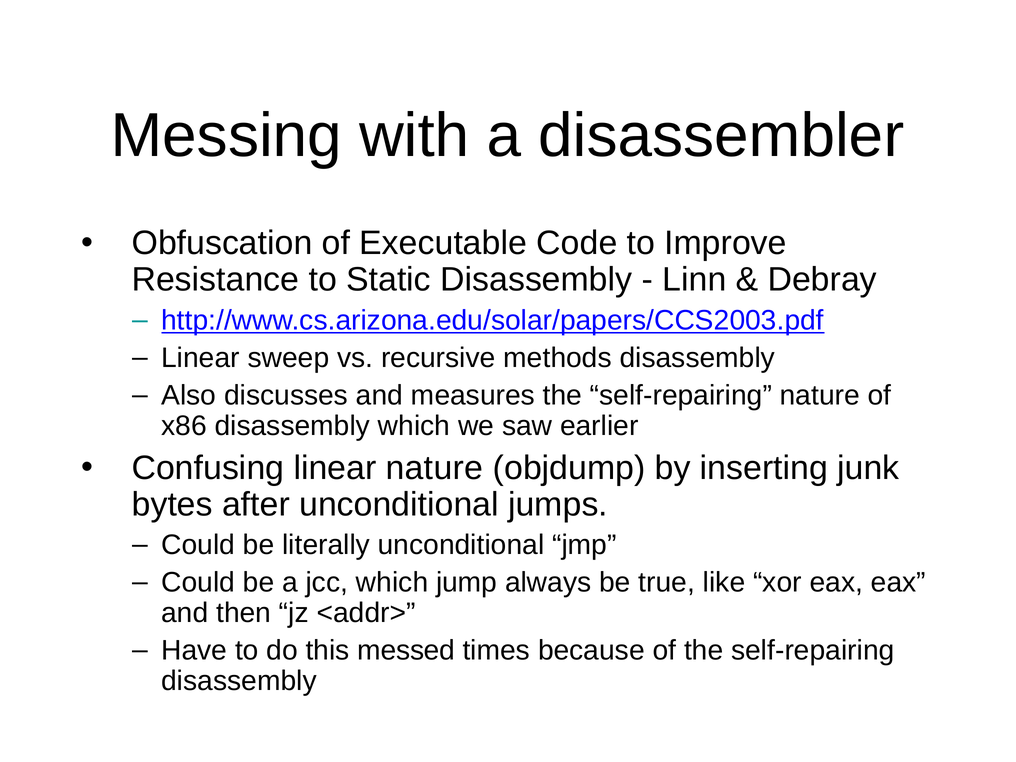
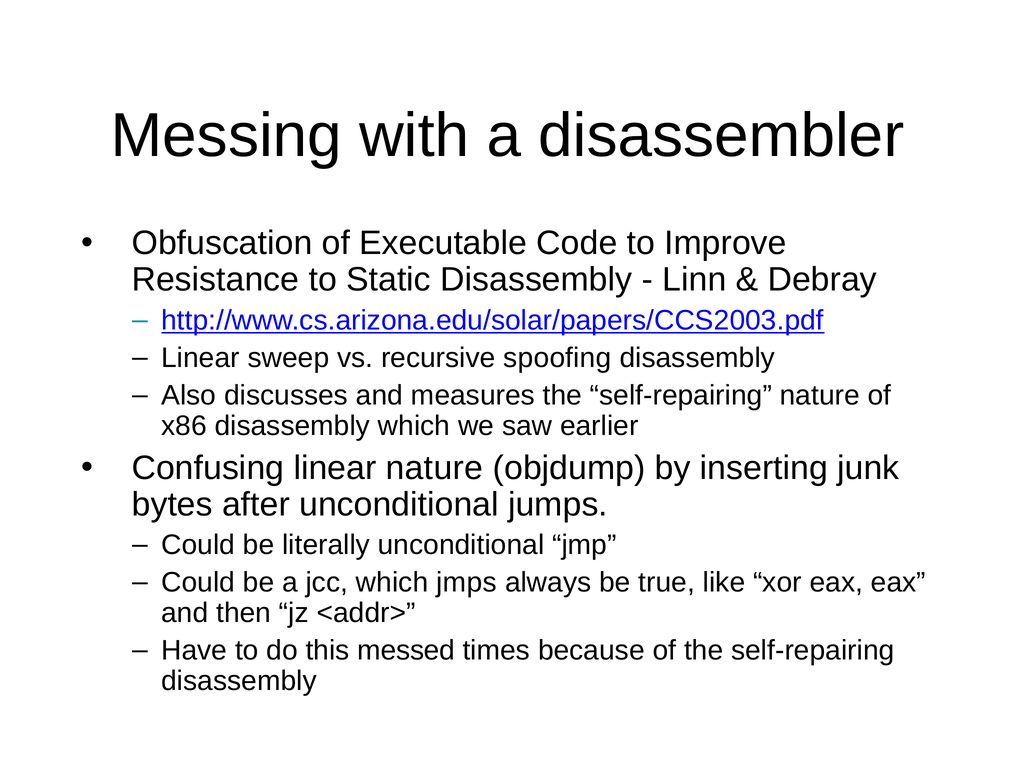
methods: methods -> spoofing (557, 358)
jump: jump -> jmps (466, 583)
